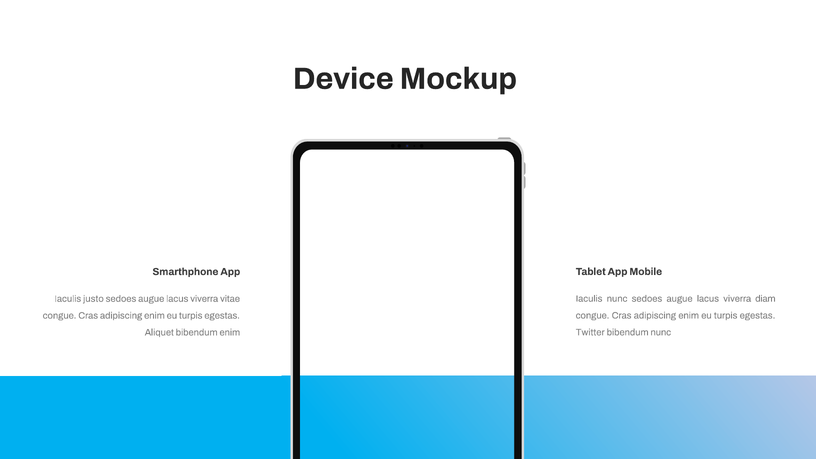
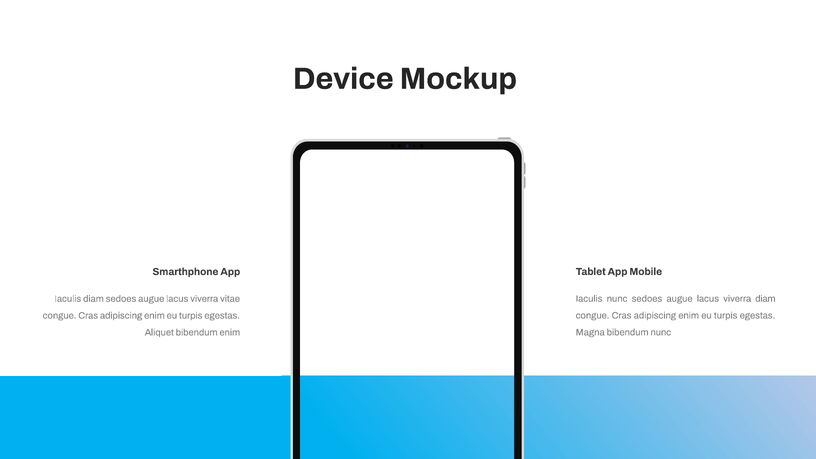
Iaculis justo: justo -> diam (93, 299)
Twitter: Twitter -> Magna (590, 332)
